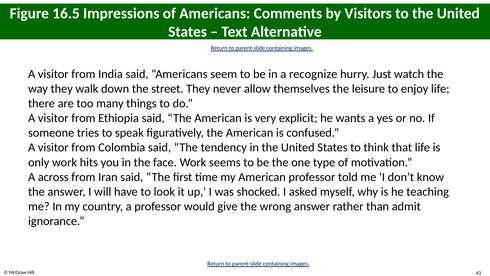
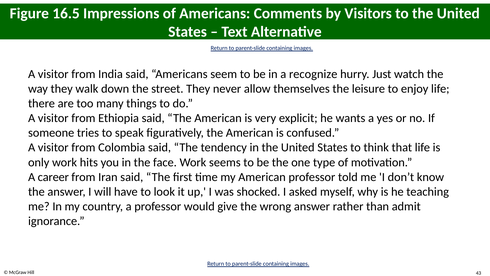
across: across -> career (53, 177)
